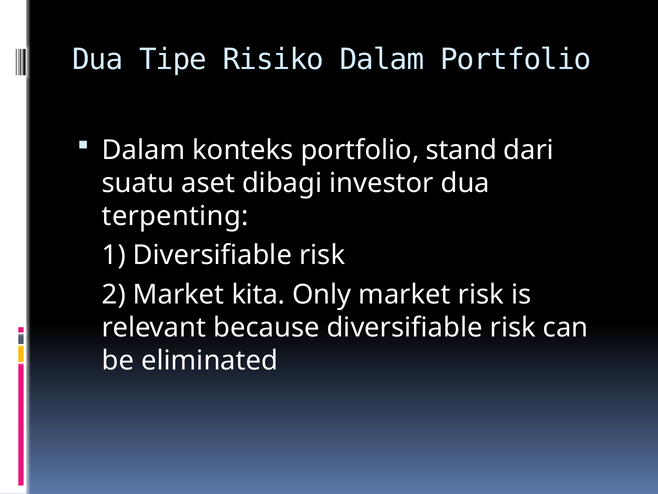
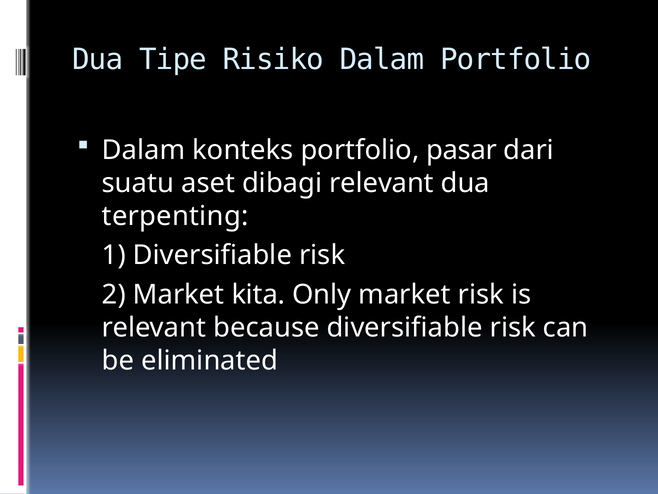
stand: stand -> pasar (462, 150)
dibagi investor: investor -> relevant (381, 183)
